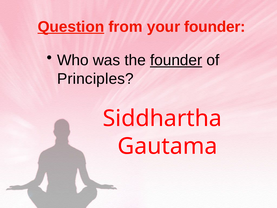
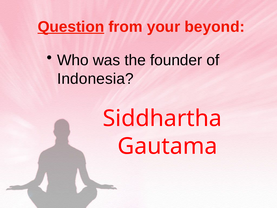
your founder: founder -> beyond (215, 27)
founder underline: present -> none (176, 60)
Principles: Principles -> Indonesia (95, 79)
